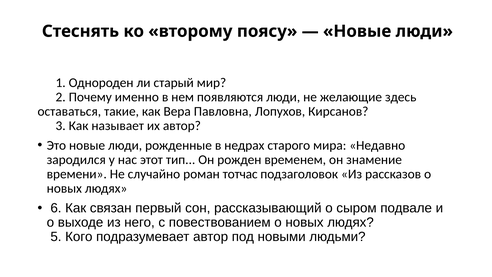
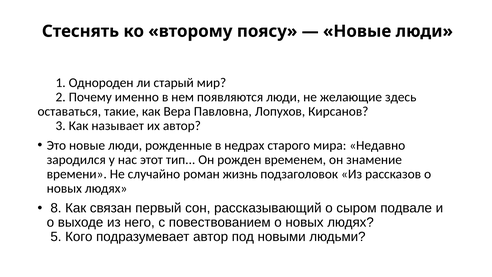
тотчас: тотчас -> жизнь (240, 174)
6: 6 -> 8 (56, 208)
